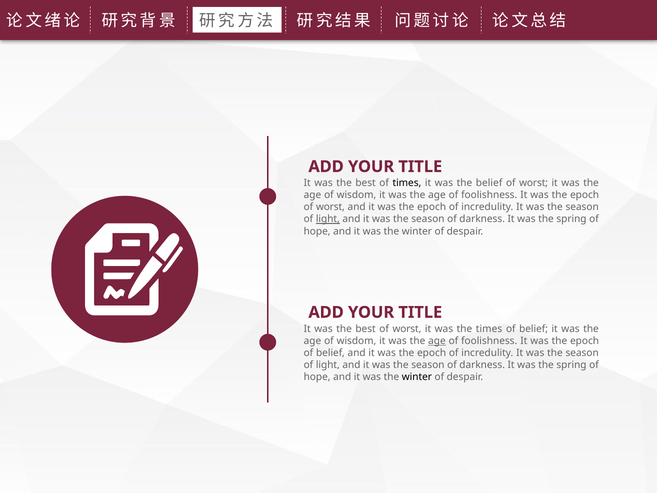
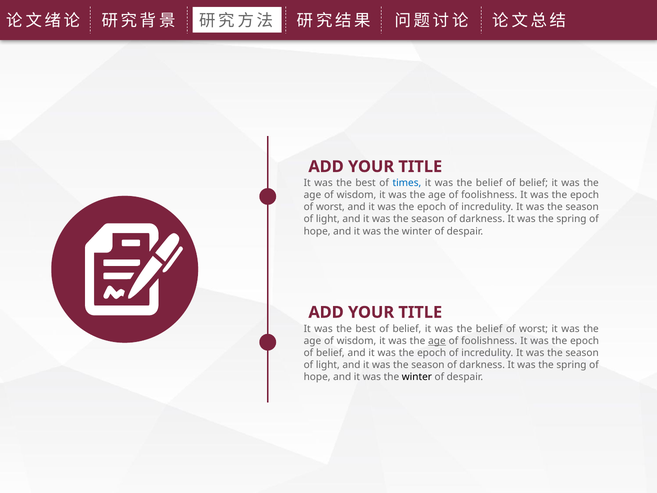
times colour: black -> blue (407, 183)
worst: worst -> belief (534, 183)
light underline: present -> none (328, 219)
best of worst: worst -> belief (407, 329)
times: times -> belief (489, 329)
belief: belief -> worst (534, 329)
